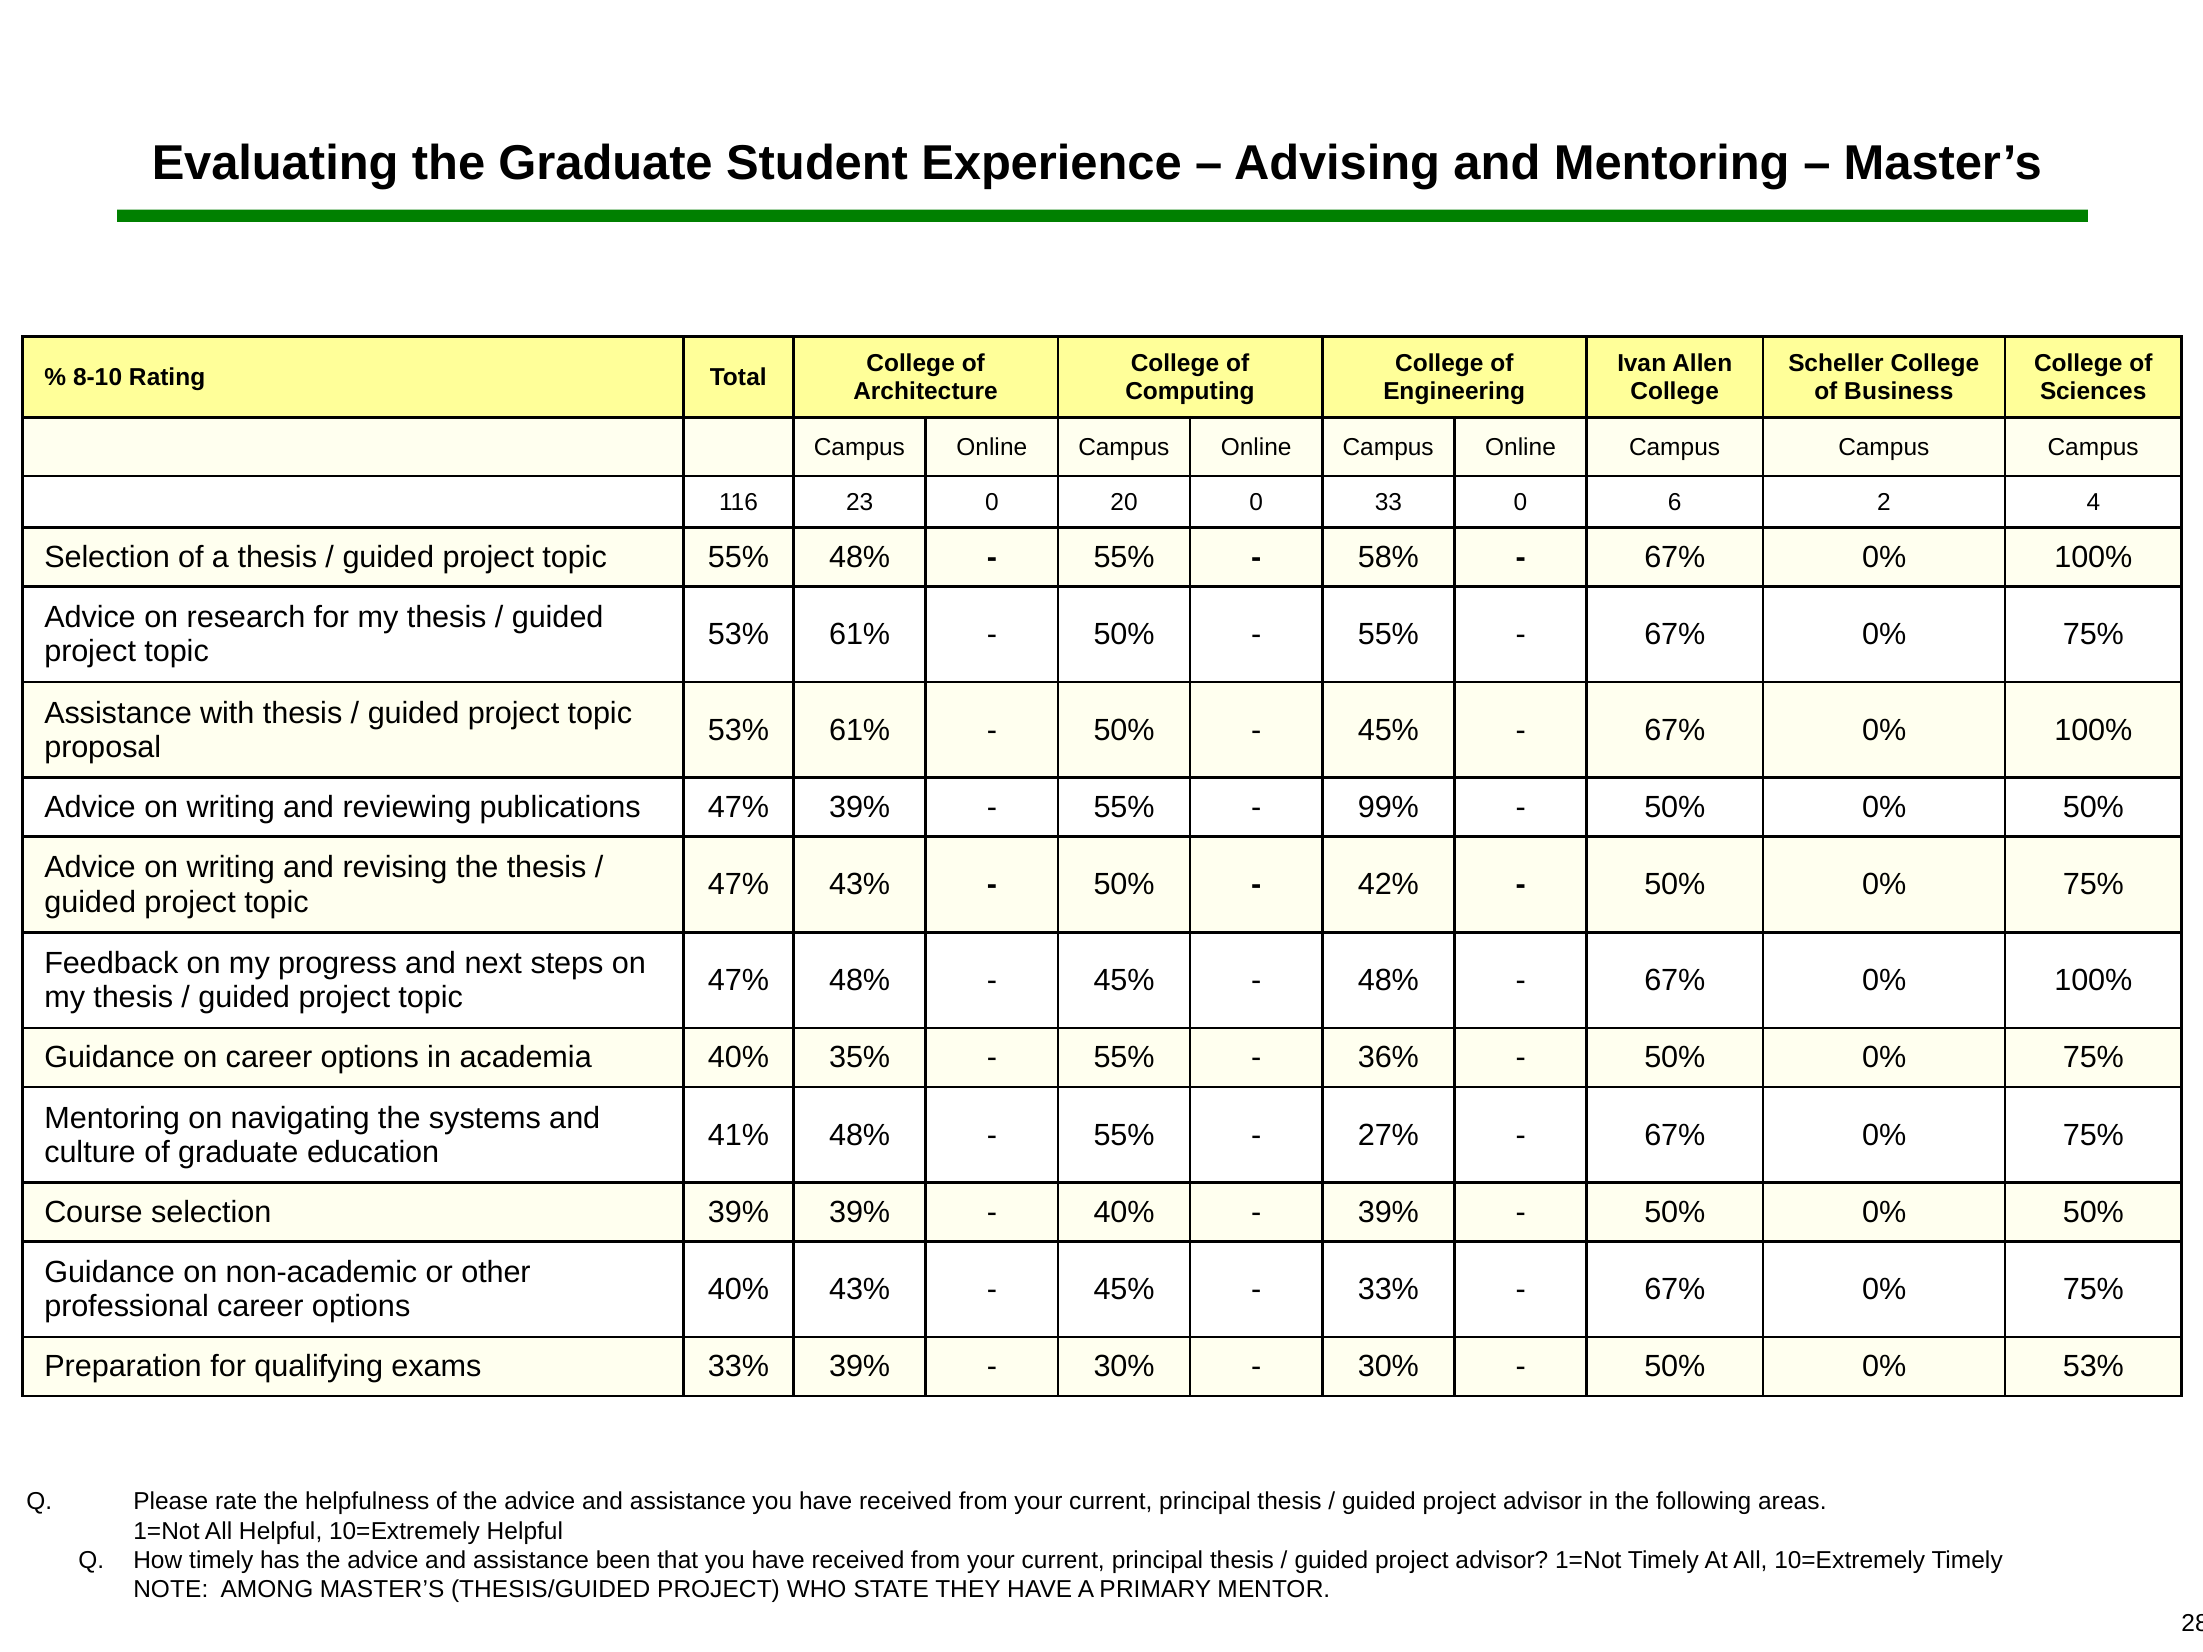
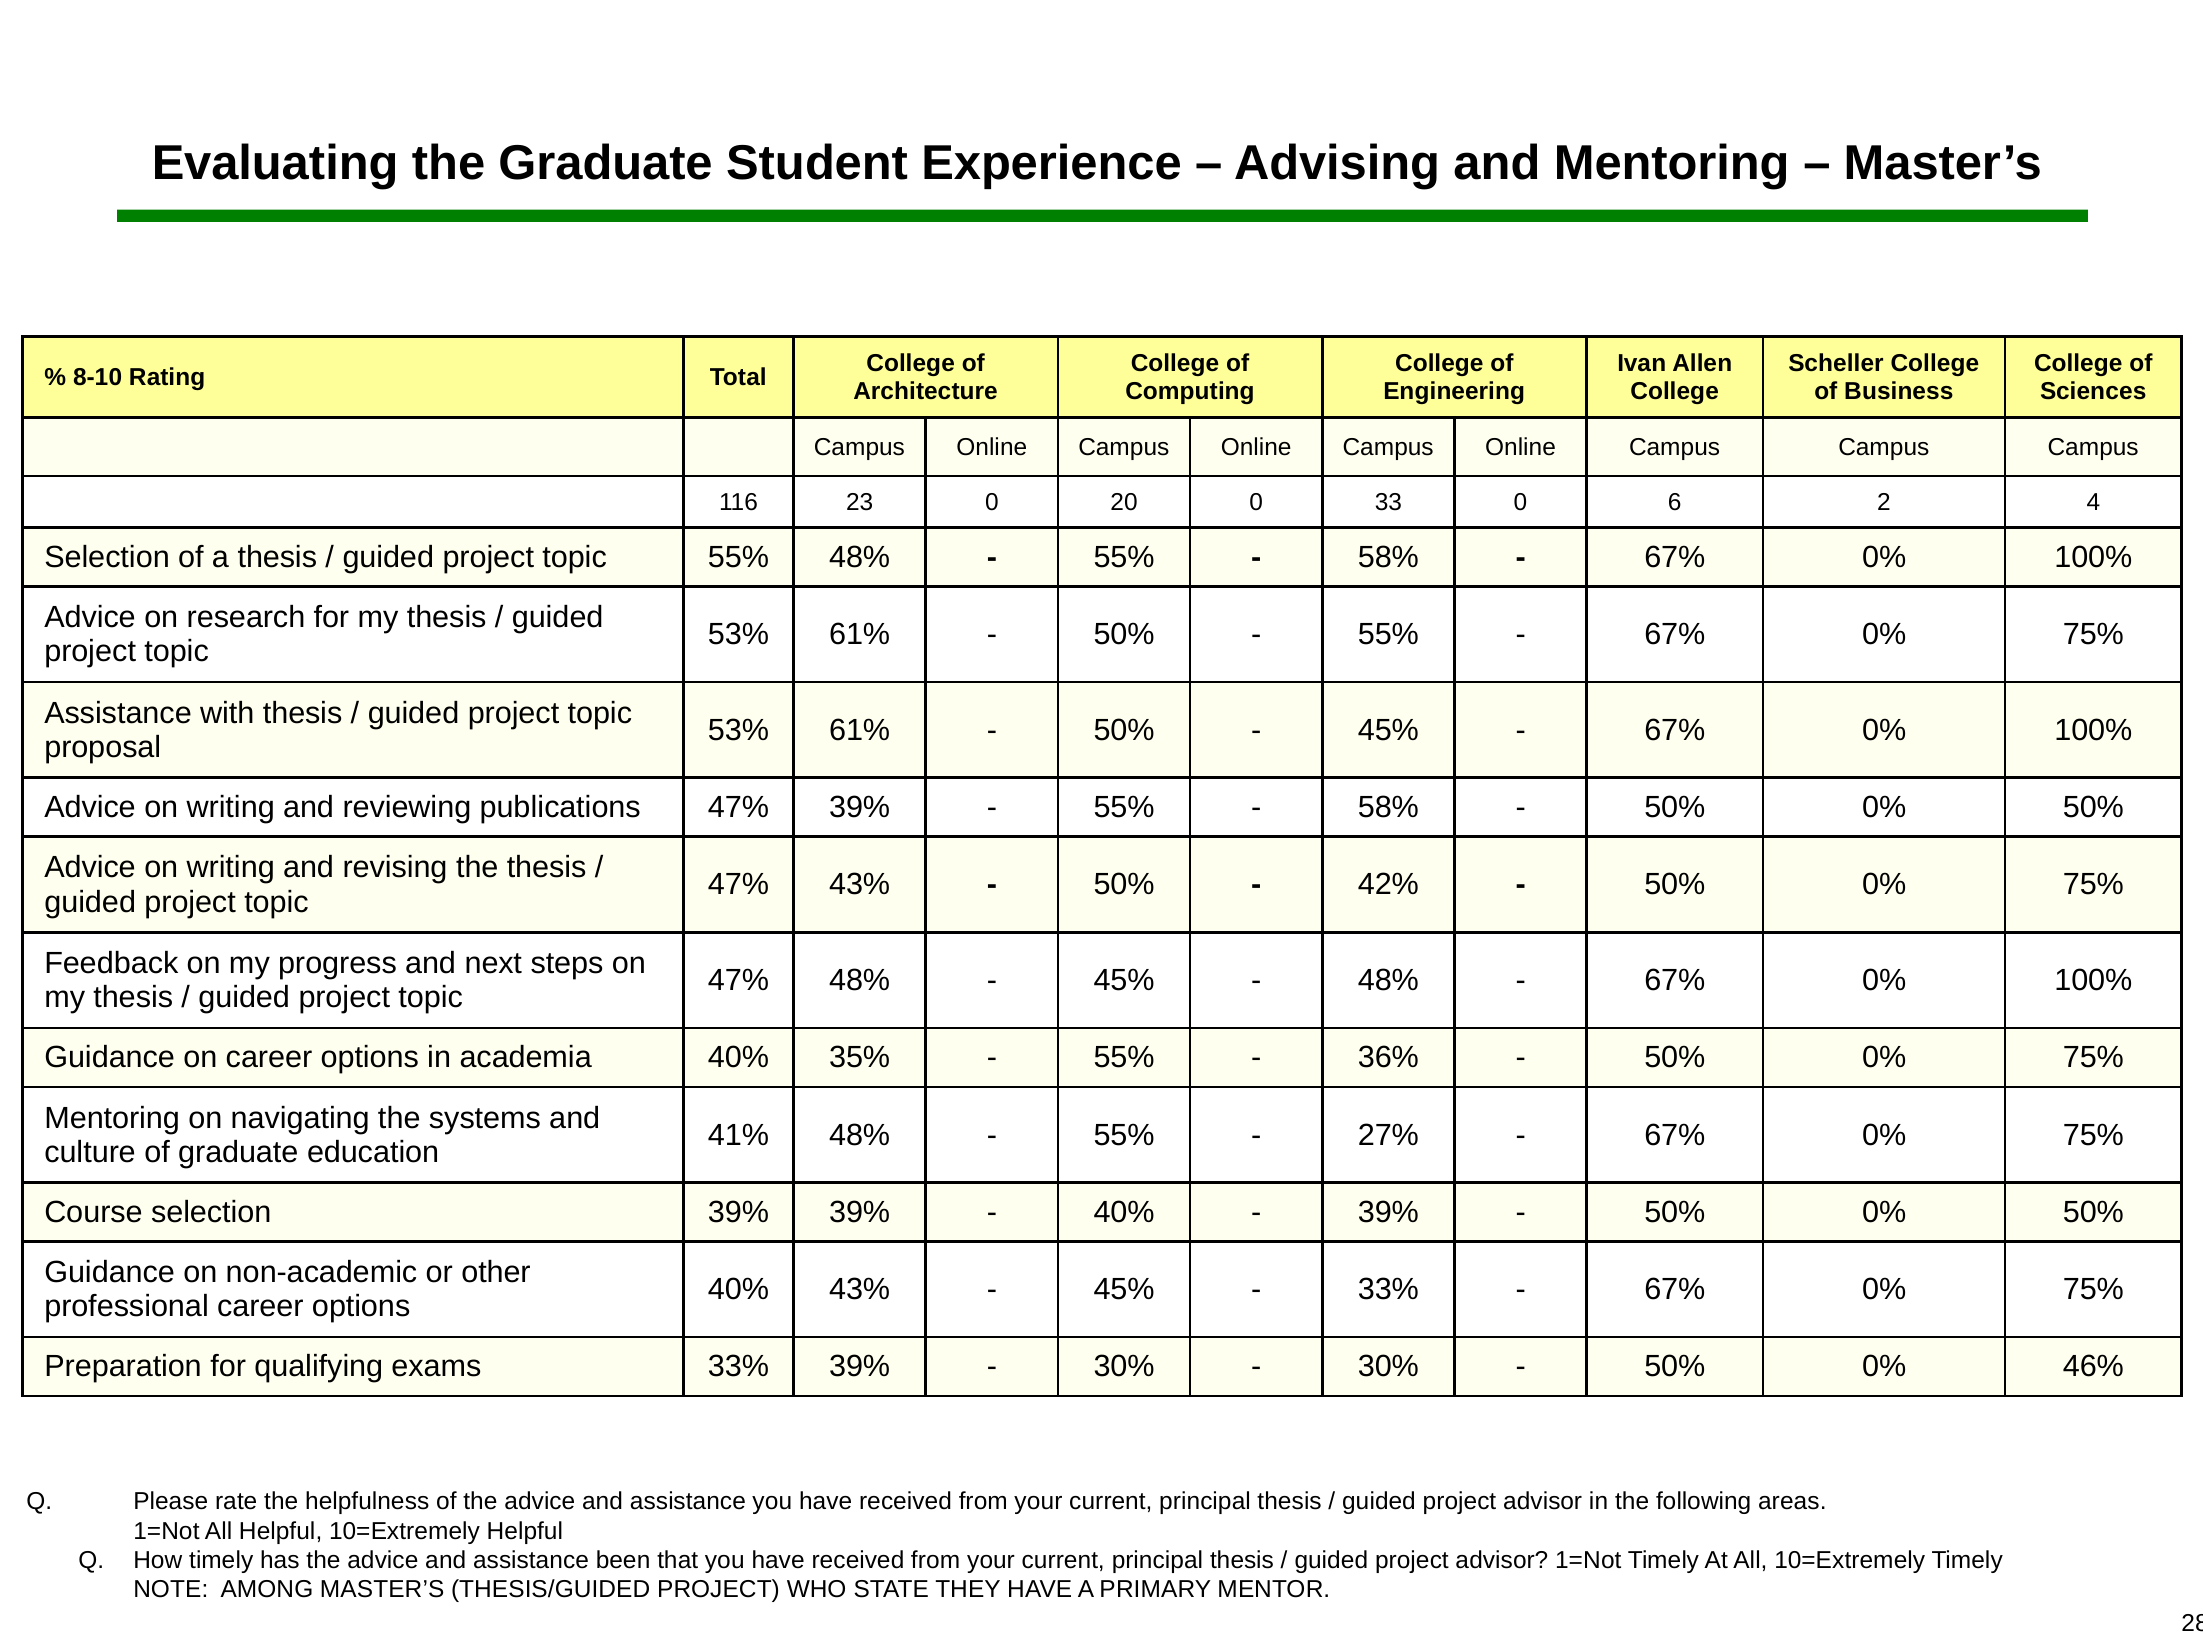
99%: 99% -> 58% (1388, 808)
0% 53%: 53% -> 46% (2093, 1367)
